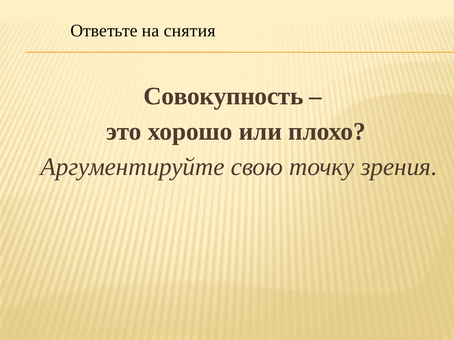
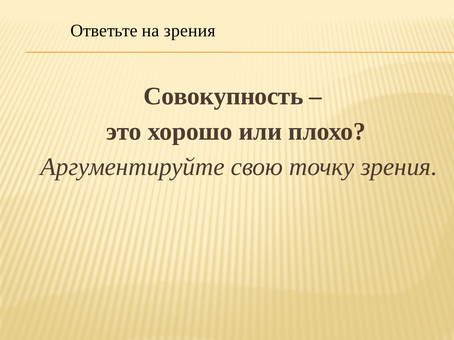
на снятия: снятия -> зрения (190, 31)
